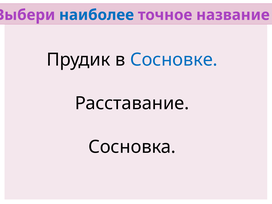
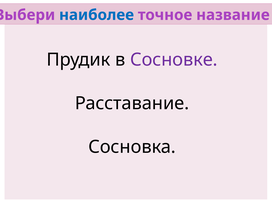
Сосновке colour: blue -> purple (174, 60)
